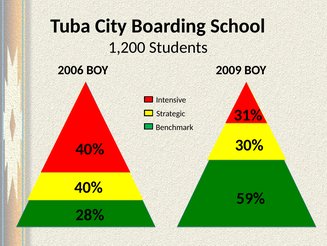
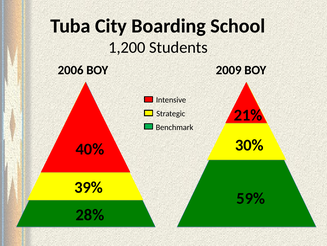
31%: 31% -> 21% (248, 115)
40%: 40% -> 39% (89, 187)
